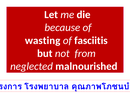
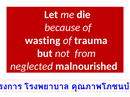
fasciitis: fasciitis -> trauma (91, 41)
